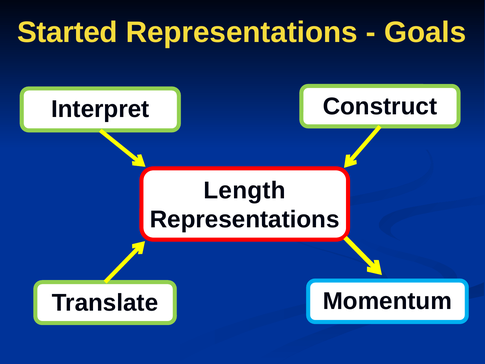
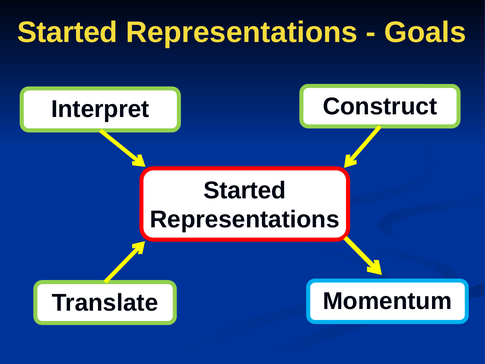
Length: Length -> Started (245, 190)
